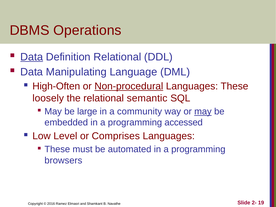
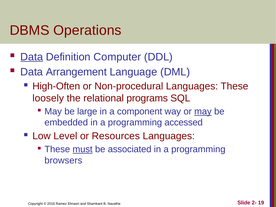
Definition Relational: Relational -> Computer (117, 57)
Manipulating: Manipulating -> Arrangement (76, 72)
Non-procedural underline: present -> none (129, 86)
semantic: semantic -> programs (147, 98)
community: community -> component (140, 112)
Comprises: Comprises -> Resources (116, 136)
must underline: none -> present (83, 149)
automated: automated -> associated (130, 149)
